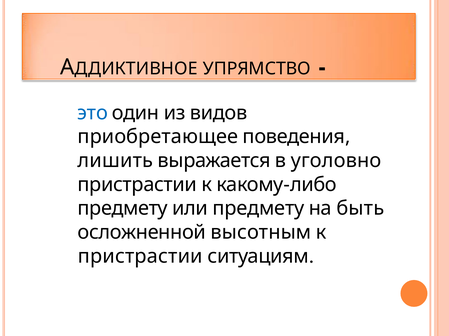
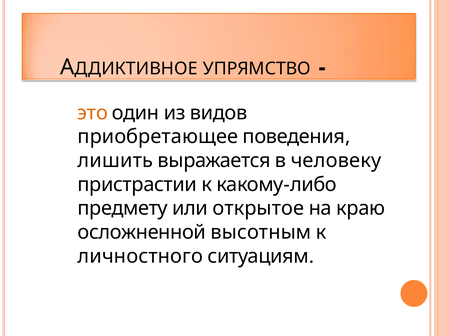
это colour: blue -> orange (93, 113)
уголовно: уголовно -> человеку (336, 161)
или предмету: предмету -> открытое (258, 209)
быть: быть -> краю (361, 209)
пристрастии: пристрастии -> личностного (140, 257)
